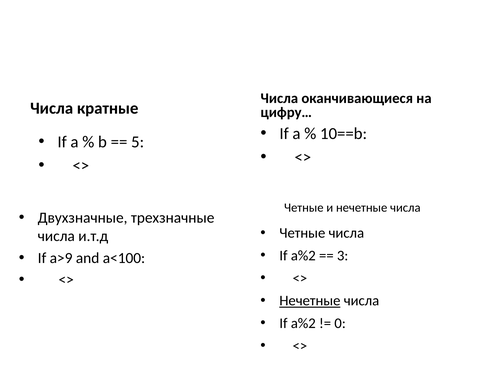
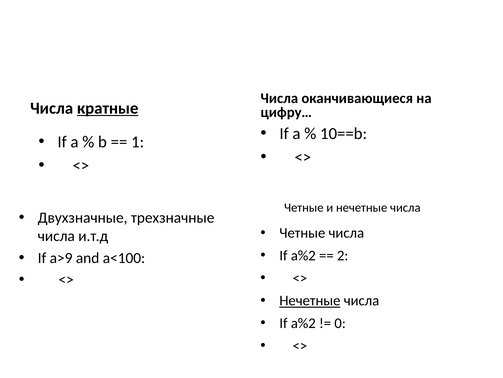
кратные underline: none -> present (108, 108)
5: 5 -> 1 (138, 142)
3: 3 -> 2 (343, 255)
